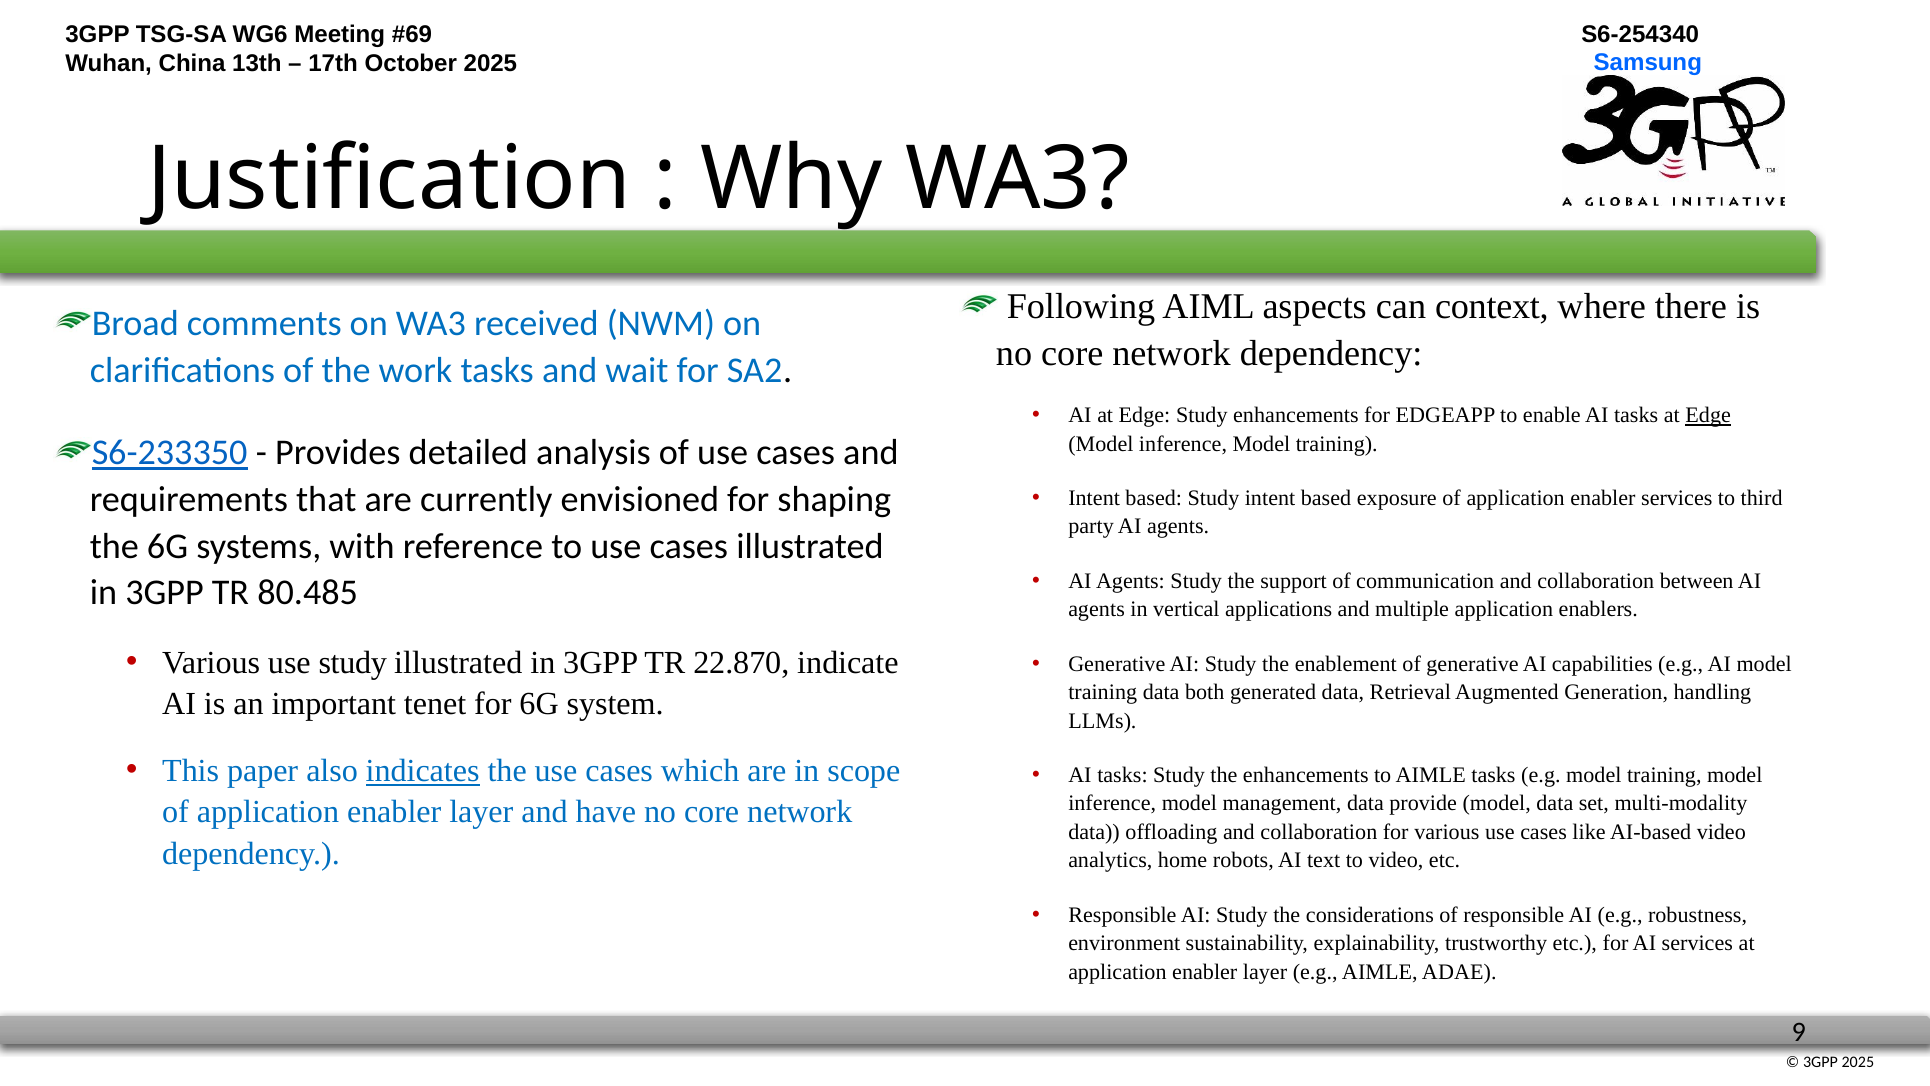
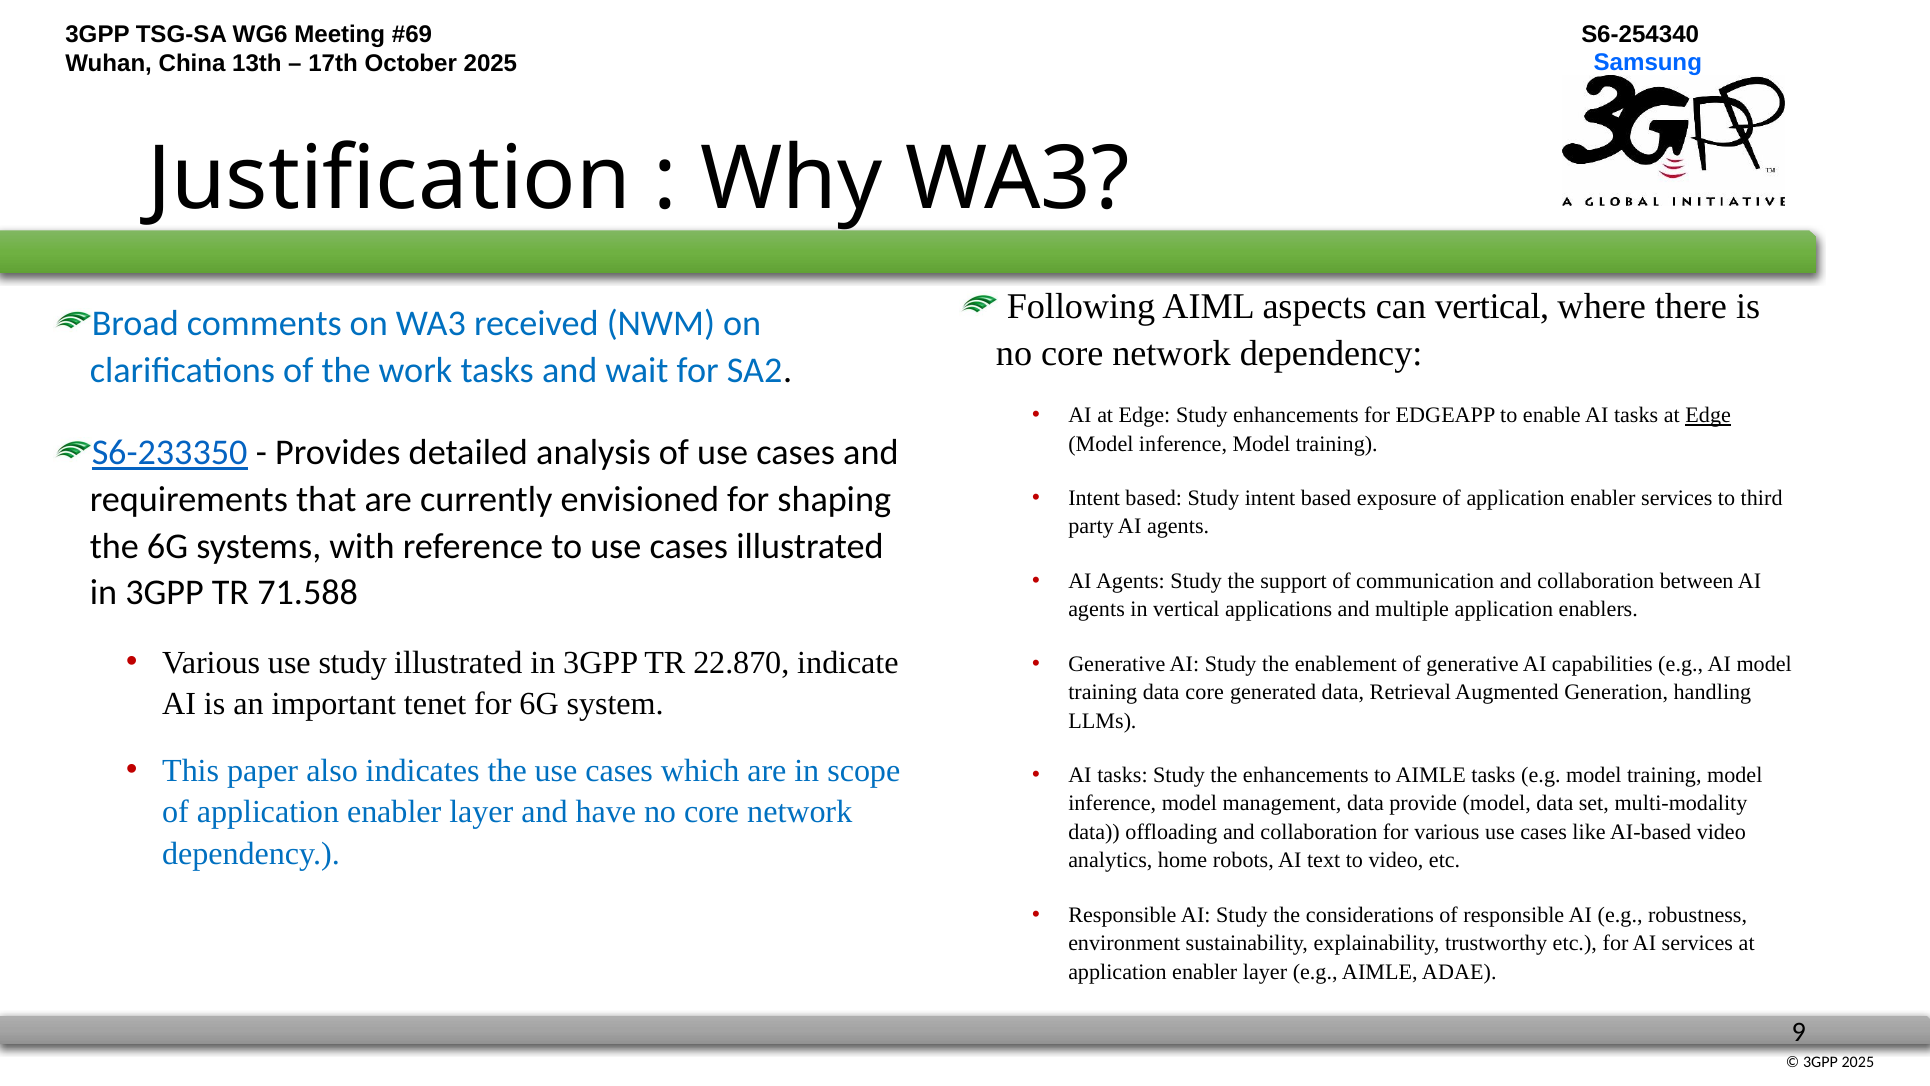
can context: context -> vertical (1492, 307)
80.485: 80.485 -> 71.588 (308, 593)
data both: both -> core (1205, 692)
indicates underline: present -> none (423, 771)
